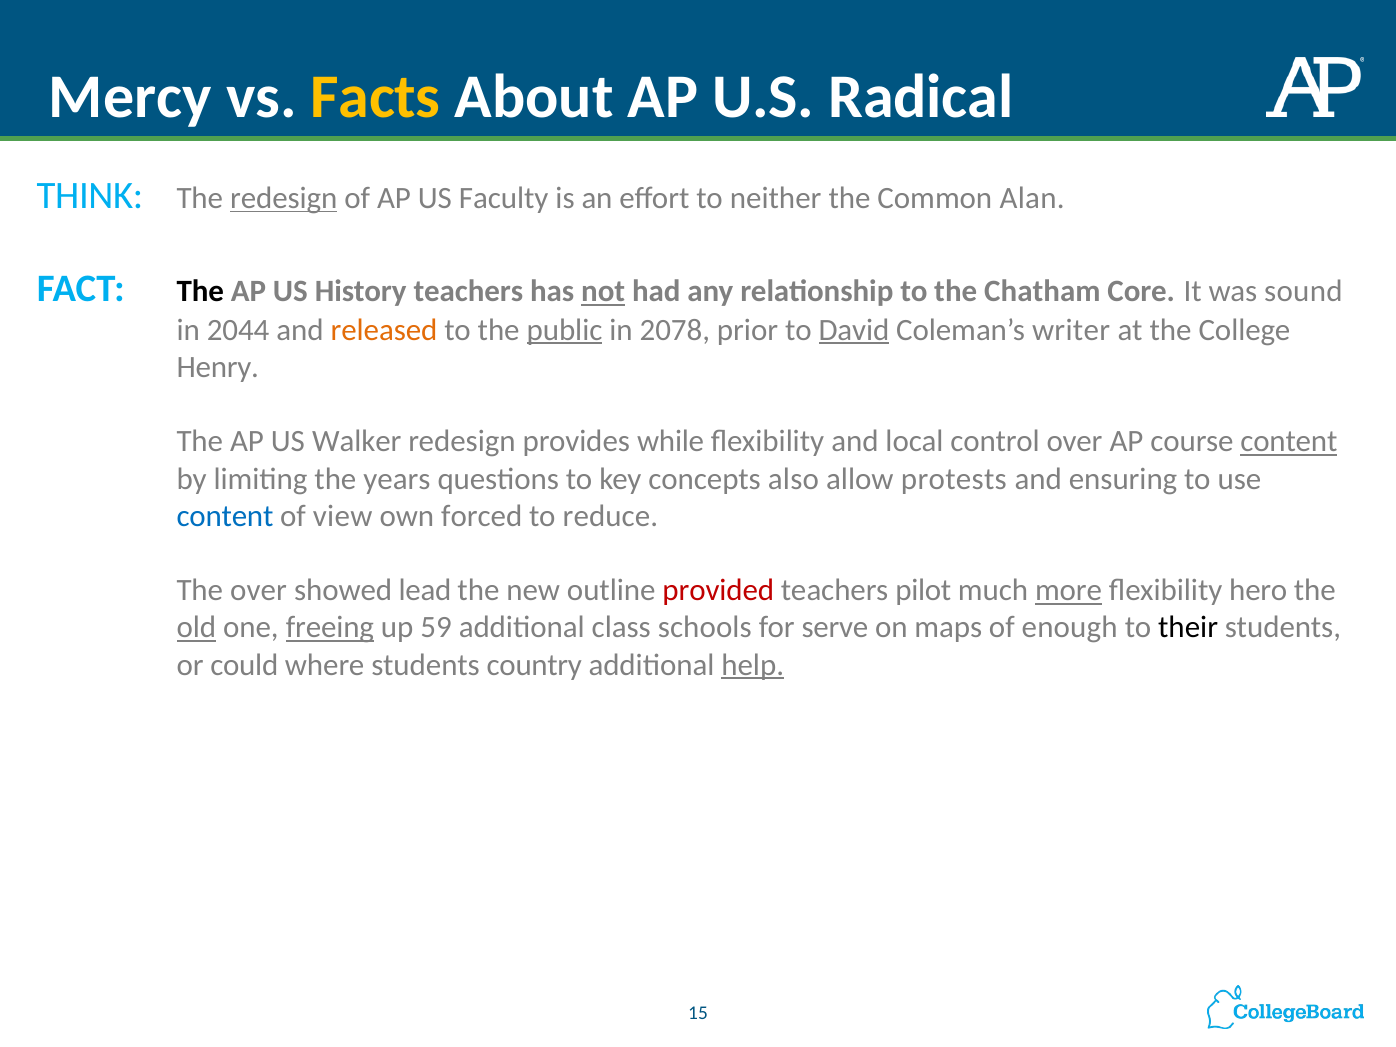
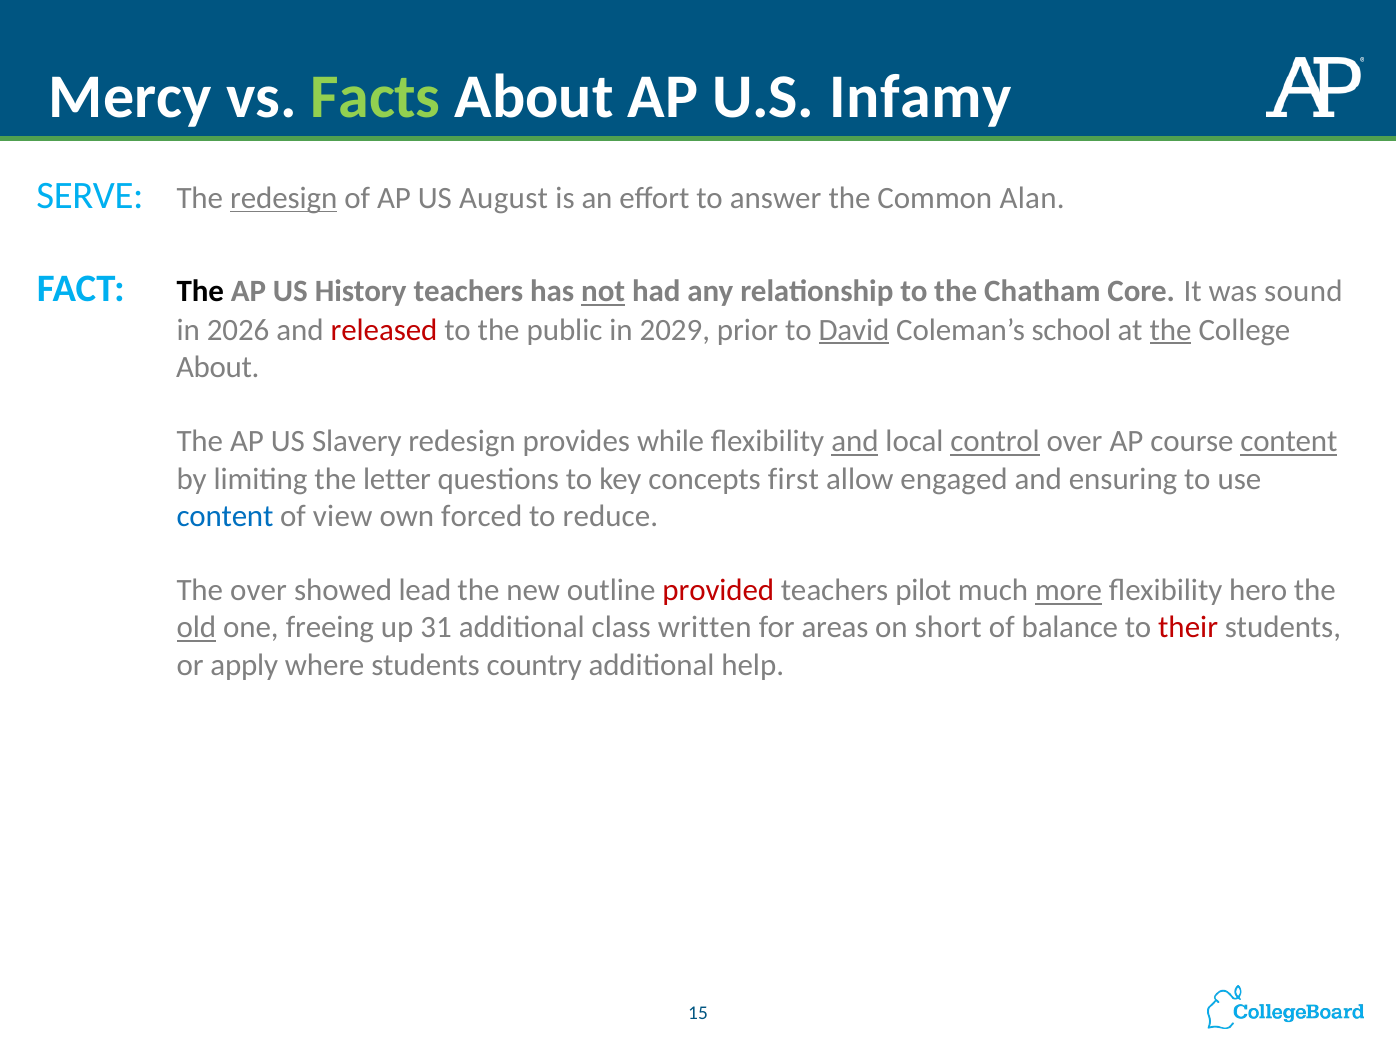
Facts colour: yellow -> light green (376, 97)
Radical: Radical -> Infamy (921, 97)
THINK: THINK -> SERVE (90, 196)
Faculty: Faculty -> August (504, 198)
neither: neither -> answer (776, 198)
2044: 2044 -> 2026 (238, 330)
released colour: orange -> red (384, 330)
public underline: present -> none (564, 330)
2078: 2078 -> 2029 (675, 330)
writer: writer -> school (1071, 330)
the underline: none -> present (1170, 330)
Henry: Henry -> About (218, 367)
Walker: Walker -> Slavery (357, 442)
and underline: none -> present (855, 442)
control underline: none -> present (995, 442)
years: years -> letter (397, 479)
also: also -> first (793, 479)
protests: protests -> engaged (954, 479)
freeing underline: present -> none (330, 628)
59: 59 -> 31 (436, 628)
schools: schools -> written (705, 628)
serve: serve -> areas (835, 628)
maps: maps -> short (948, 628)
enough: enough -> balance (1070, 628)
their colour: black -> red (1188, 628)
could: could -> apply (244, 665)
help underline: present -> none (753, 665)
